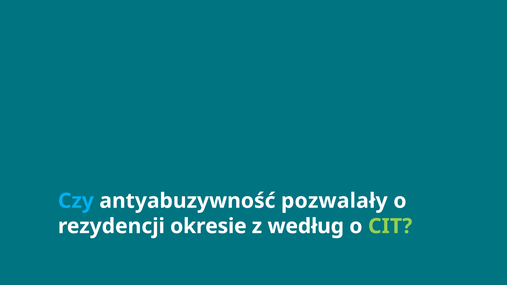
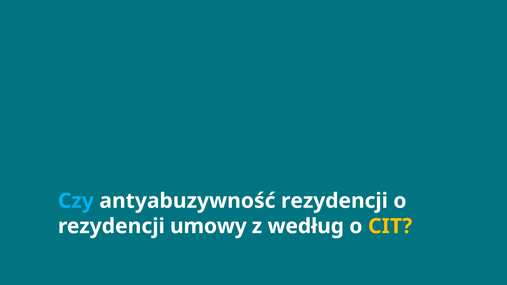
antyabuzywność pozwalały: pozwalały -> rezydencji (334, 201)
okresie: okresie -> umowy (208, 226)
CIT colour: light green -> yellow (390, 226)
